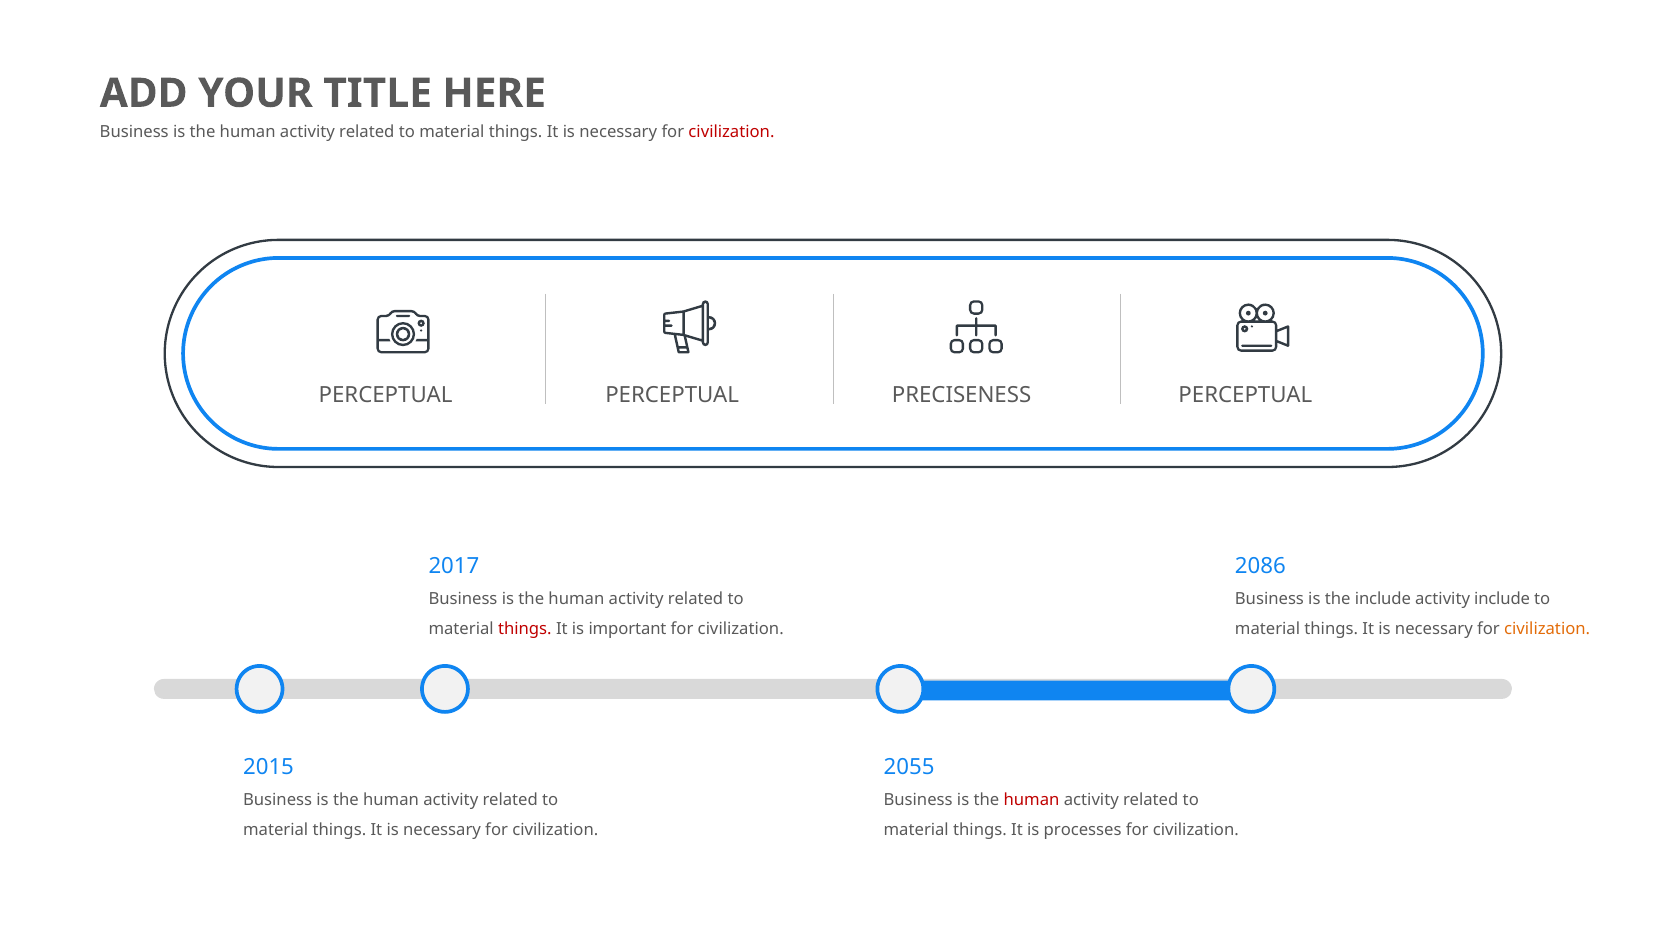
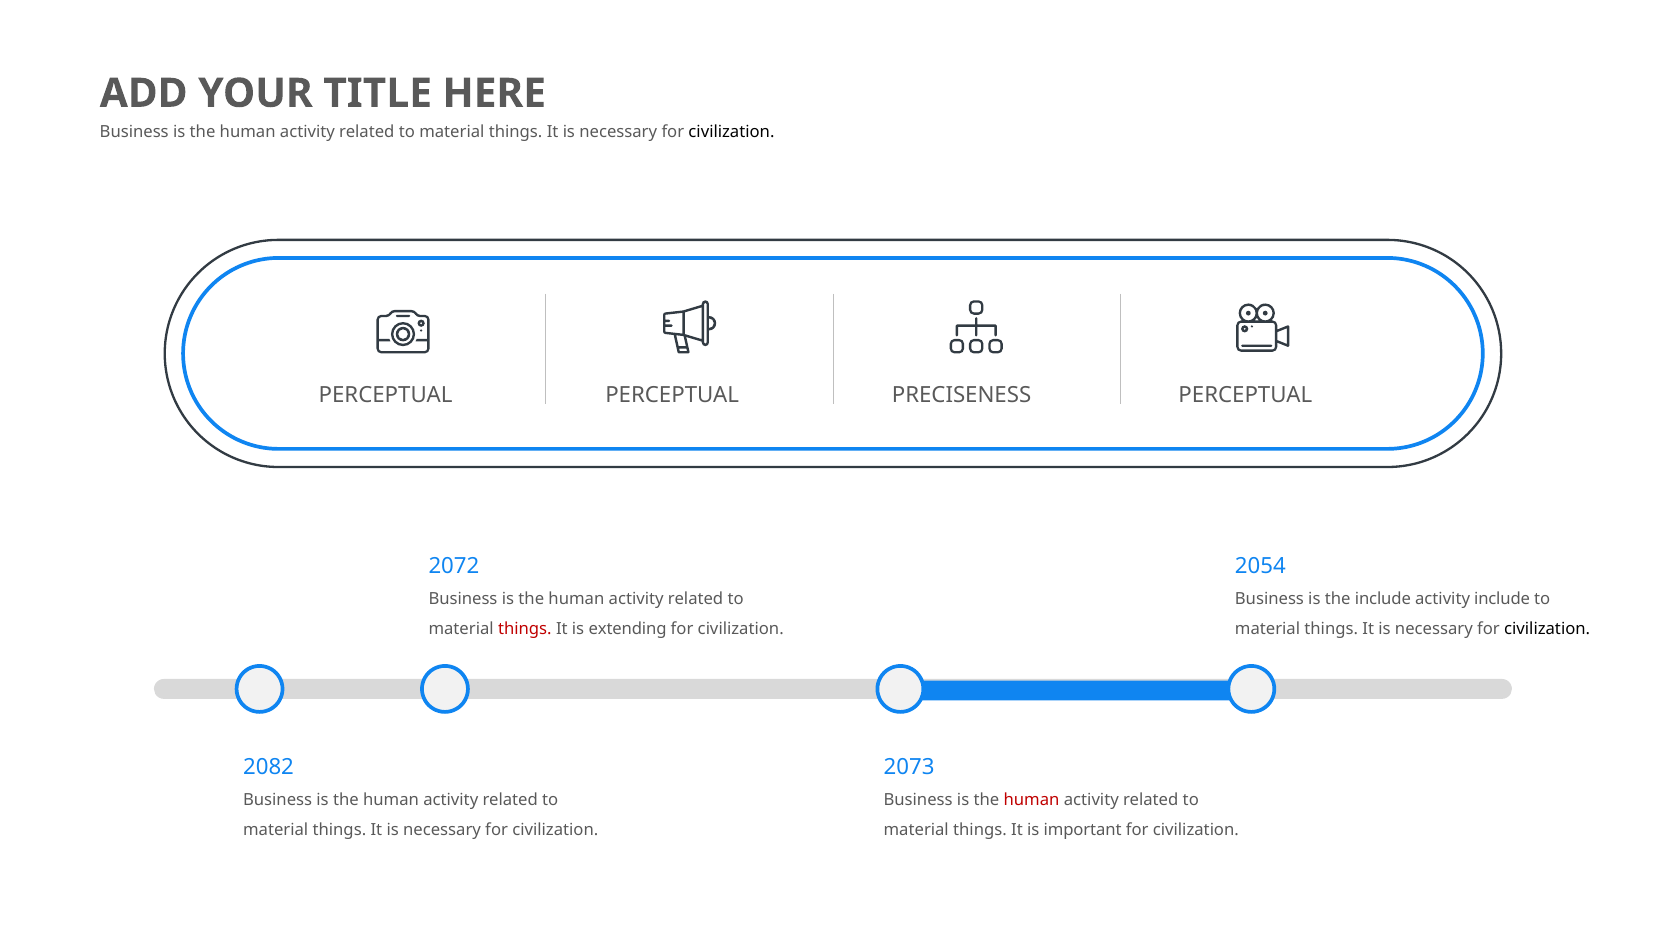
civilization colour: red -> black (732, 132)
2017: 2017 -> 2072 (454, 566)
2086: 2086 -> 2054 (1260, 566)
important: important -> extending (628, 629)
civilization colour: orange -> black (1547, 629)
2015: 2015 -> 2082 (269, 767)
2055: 2055 -> 2073 (909, 767)
processes: processes -> important (1083, 830)
